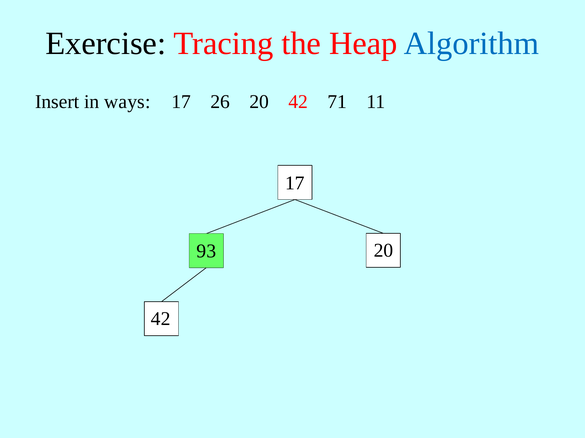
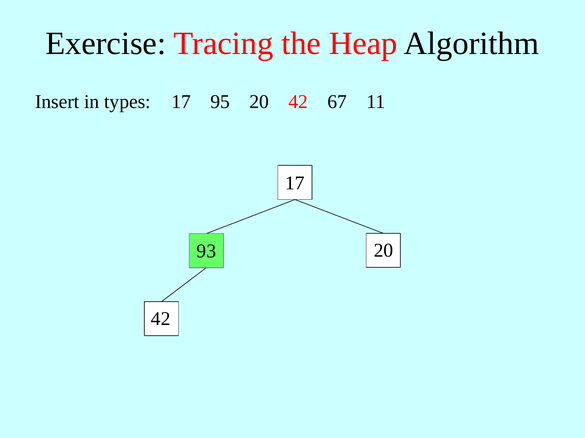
Algorithm colour: blue -> black (471, 44)
ways: ways -> types (127, 102)
26: 26 -> 95 (220, 102)
71: 71 -> 67 (337, 102)
